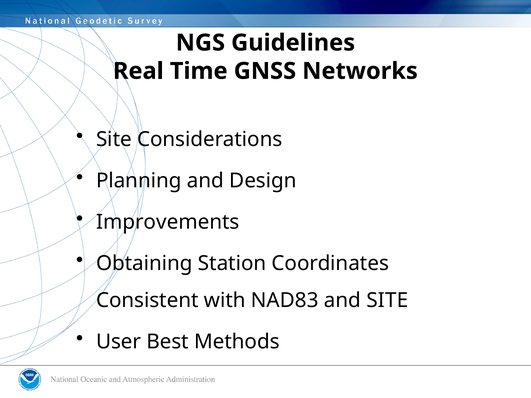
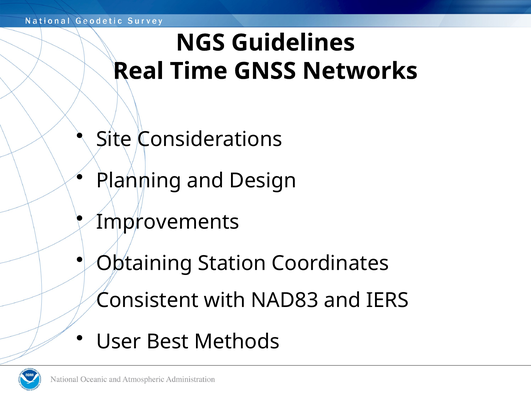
and SITE: SITE -> IERS (387, 301)
